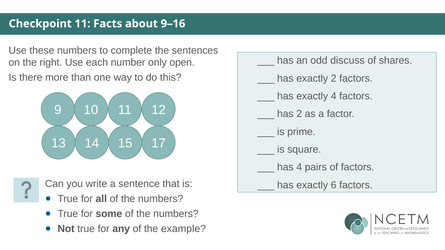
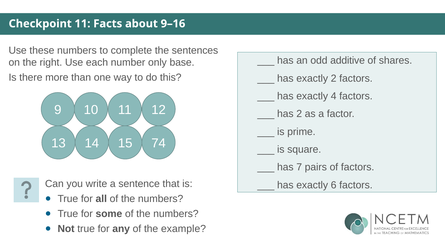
discuss: discuss -> additive (348, 61)
open: open -> base (182, 63)
17: 17 -> 74 (159, 144)
has 4: 4 -> 7 (299, 167)
